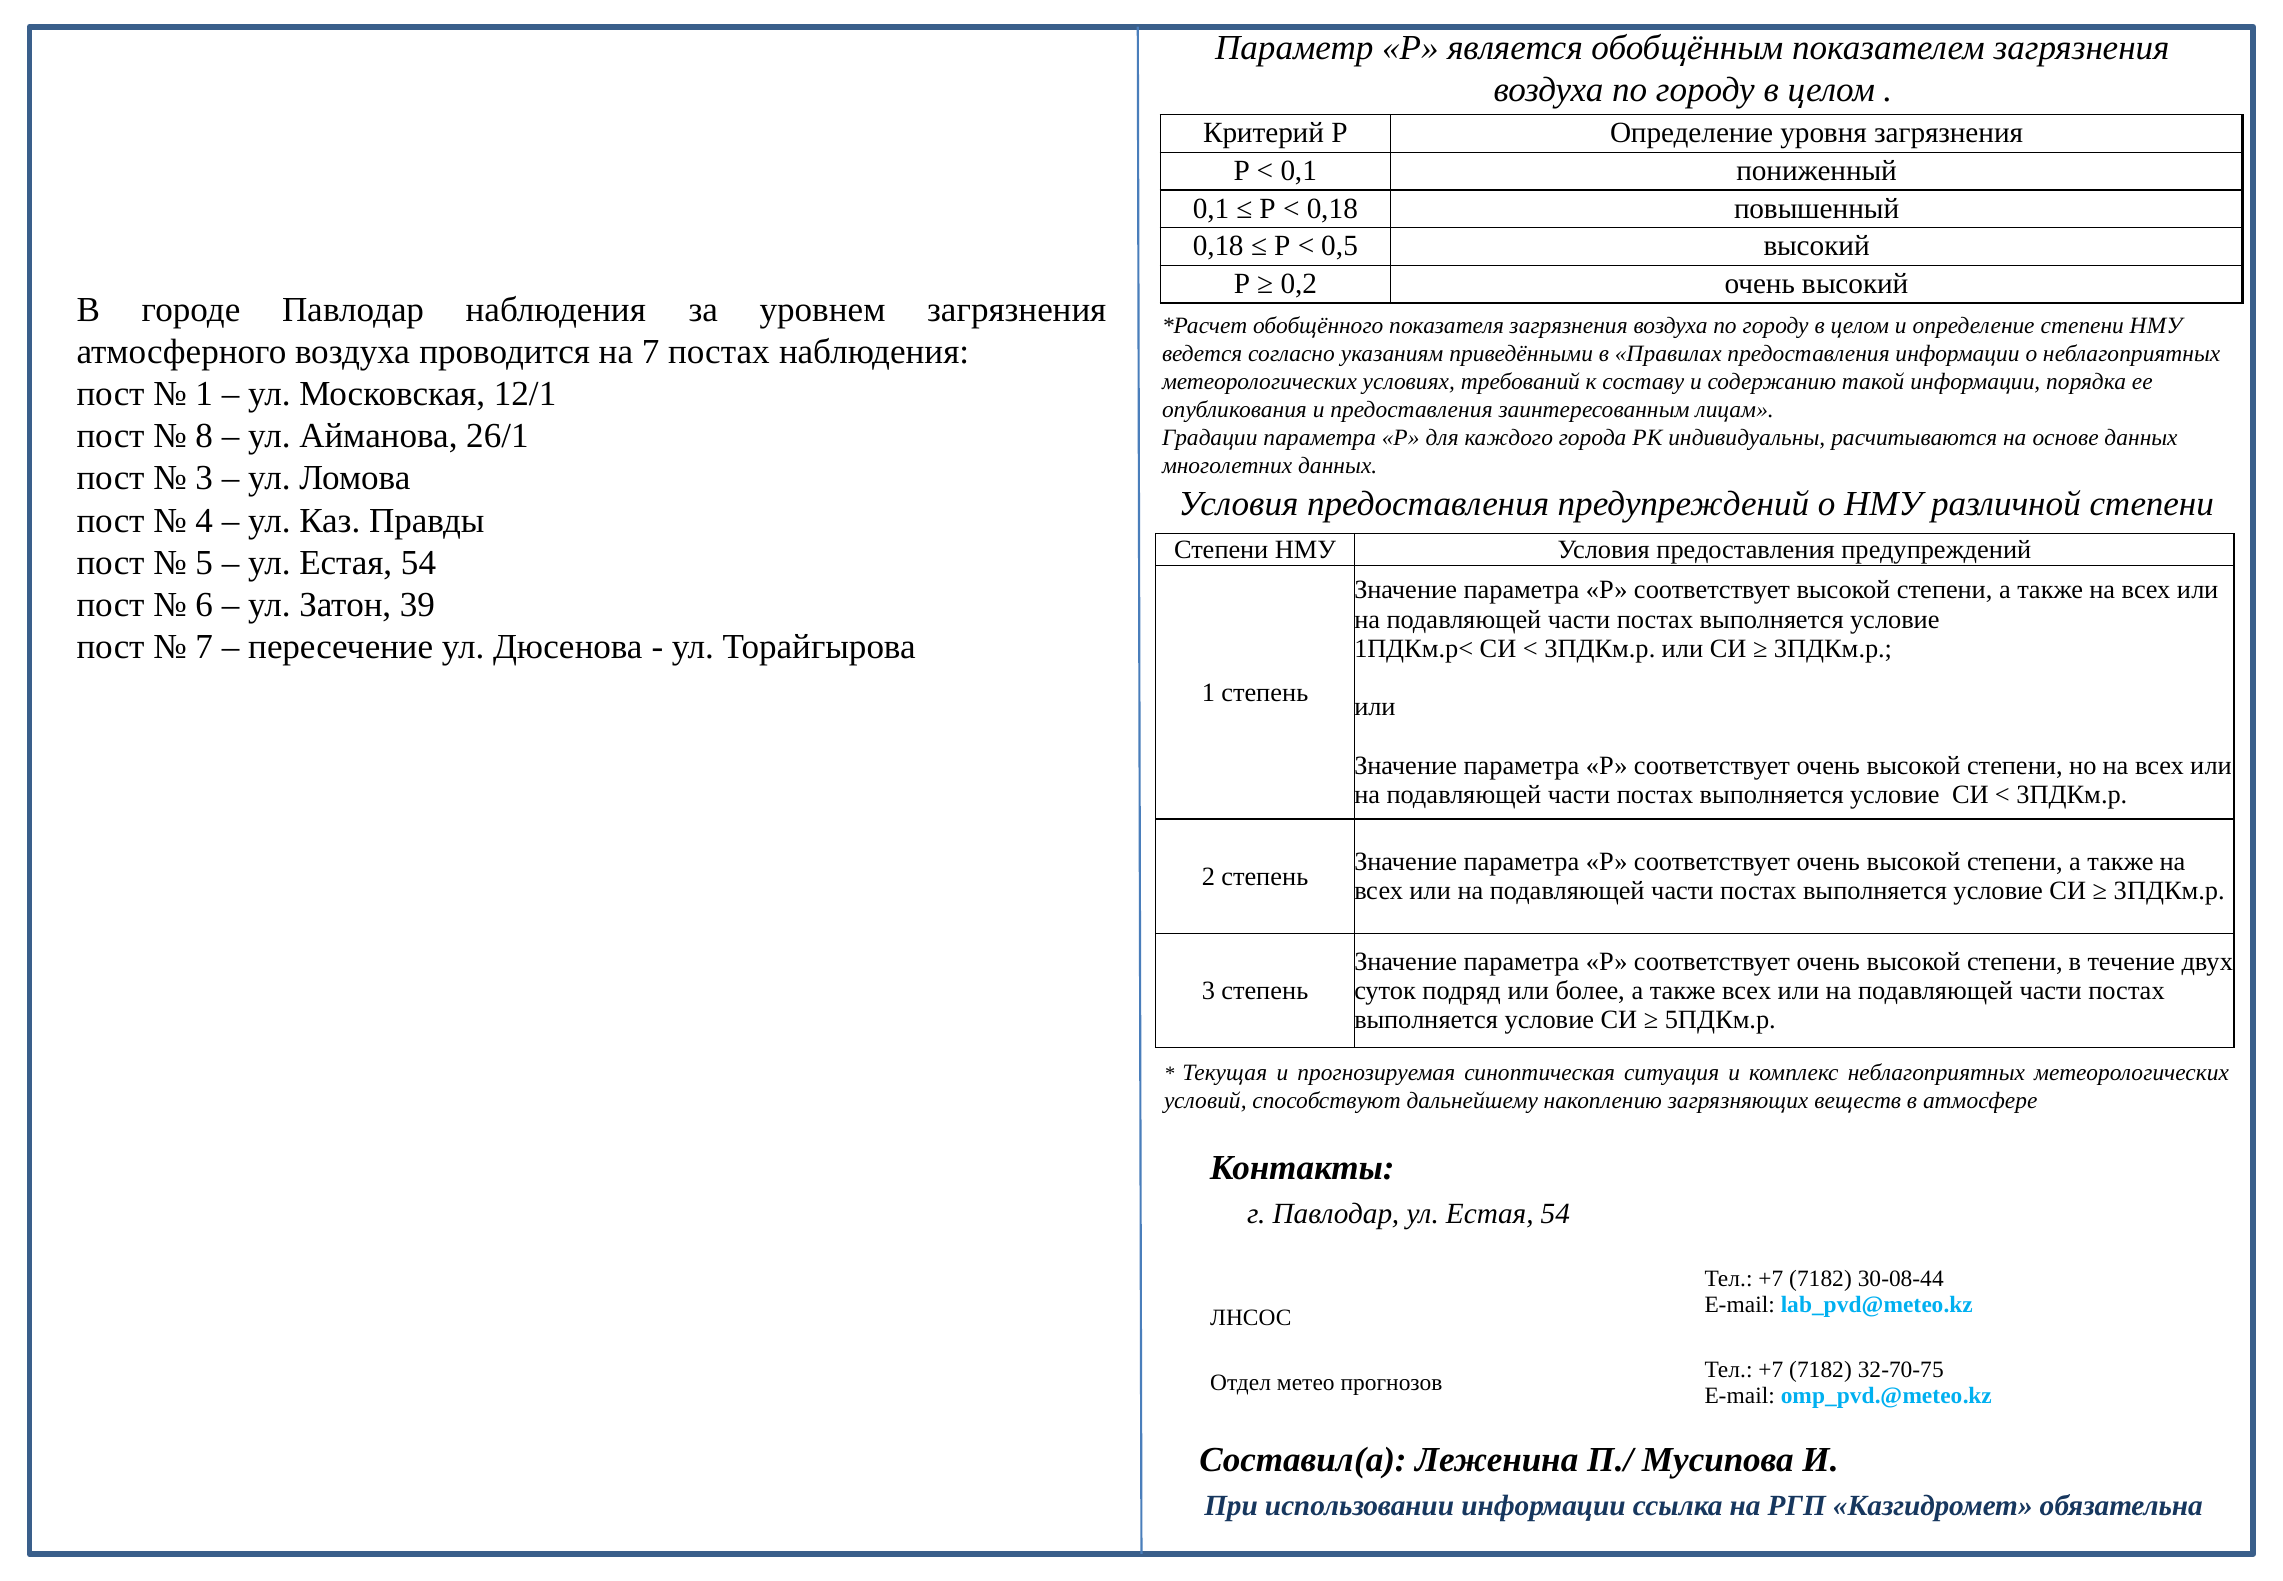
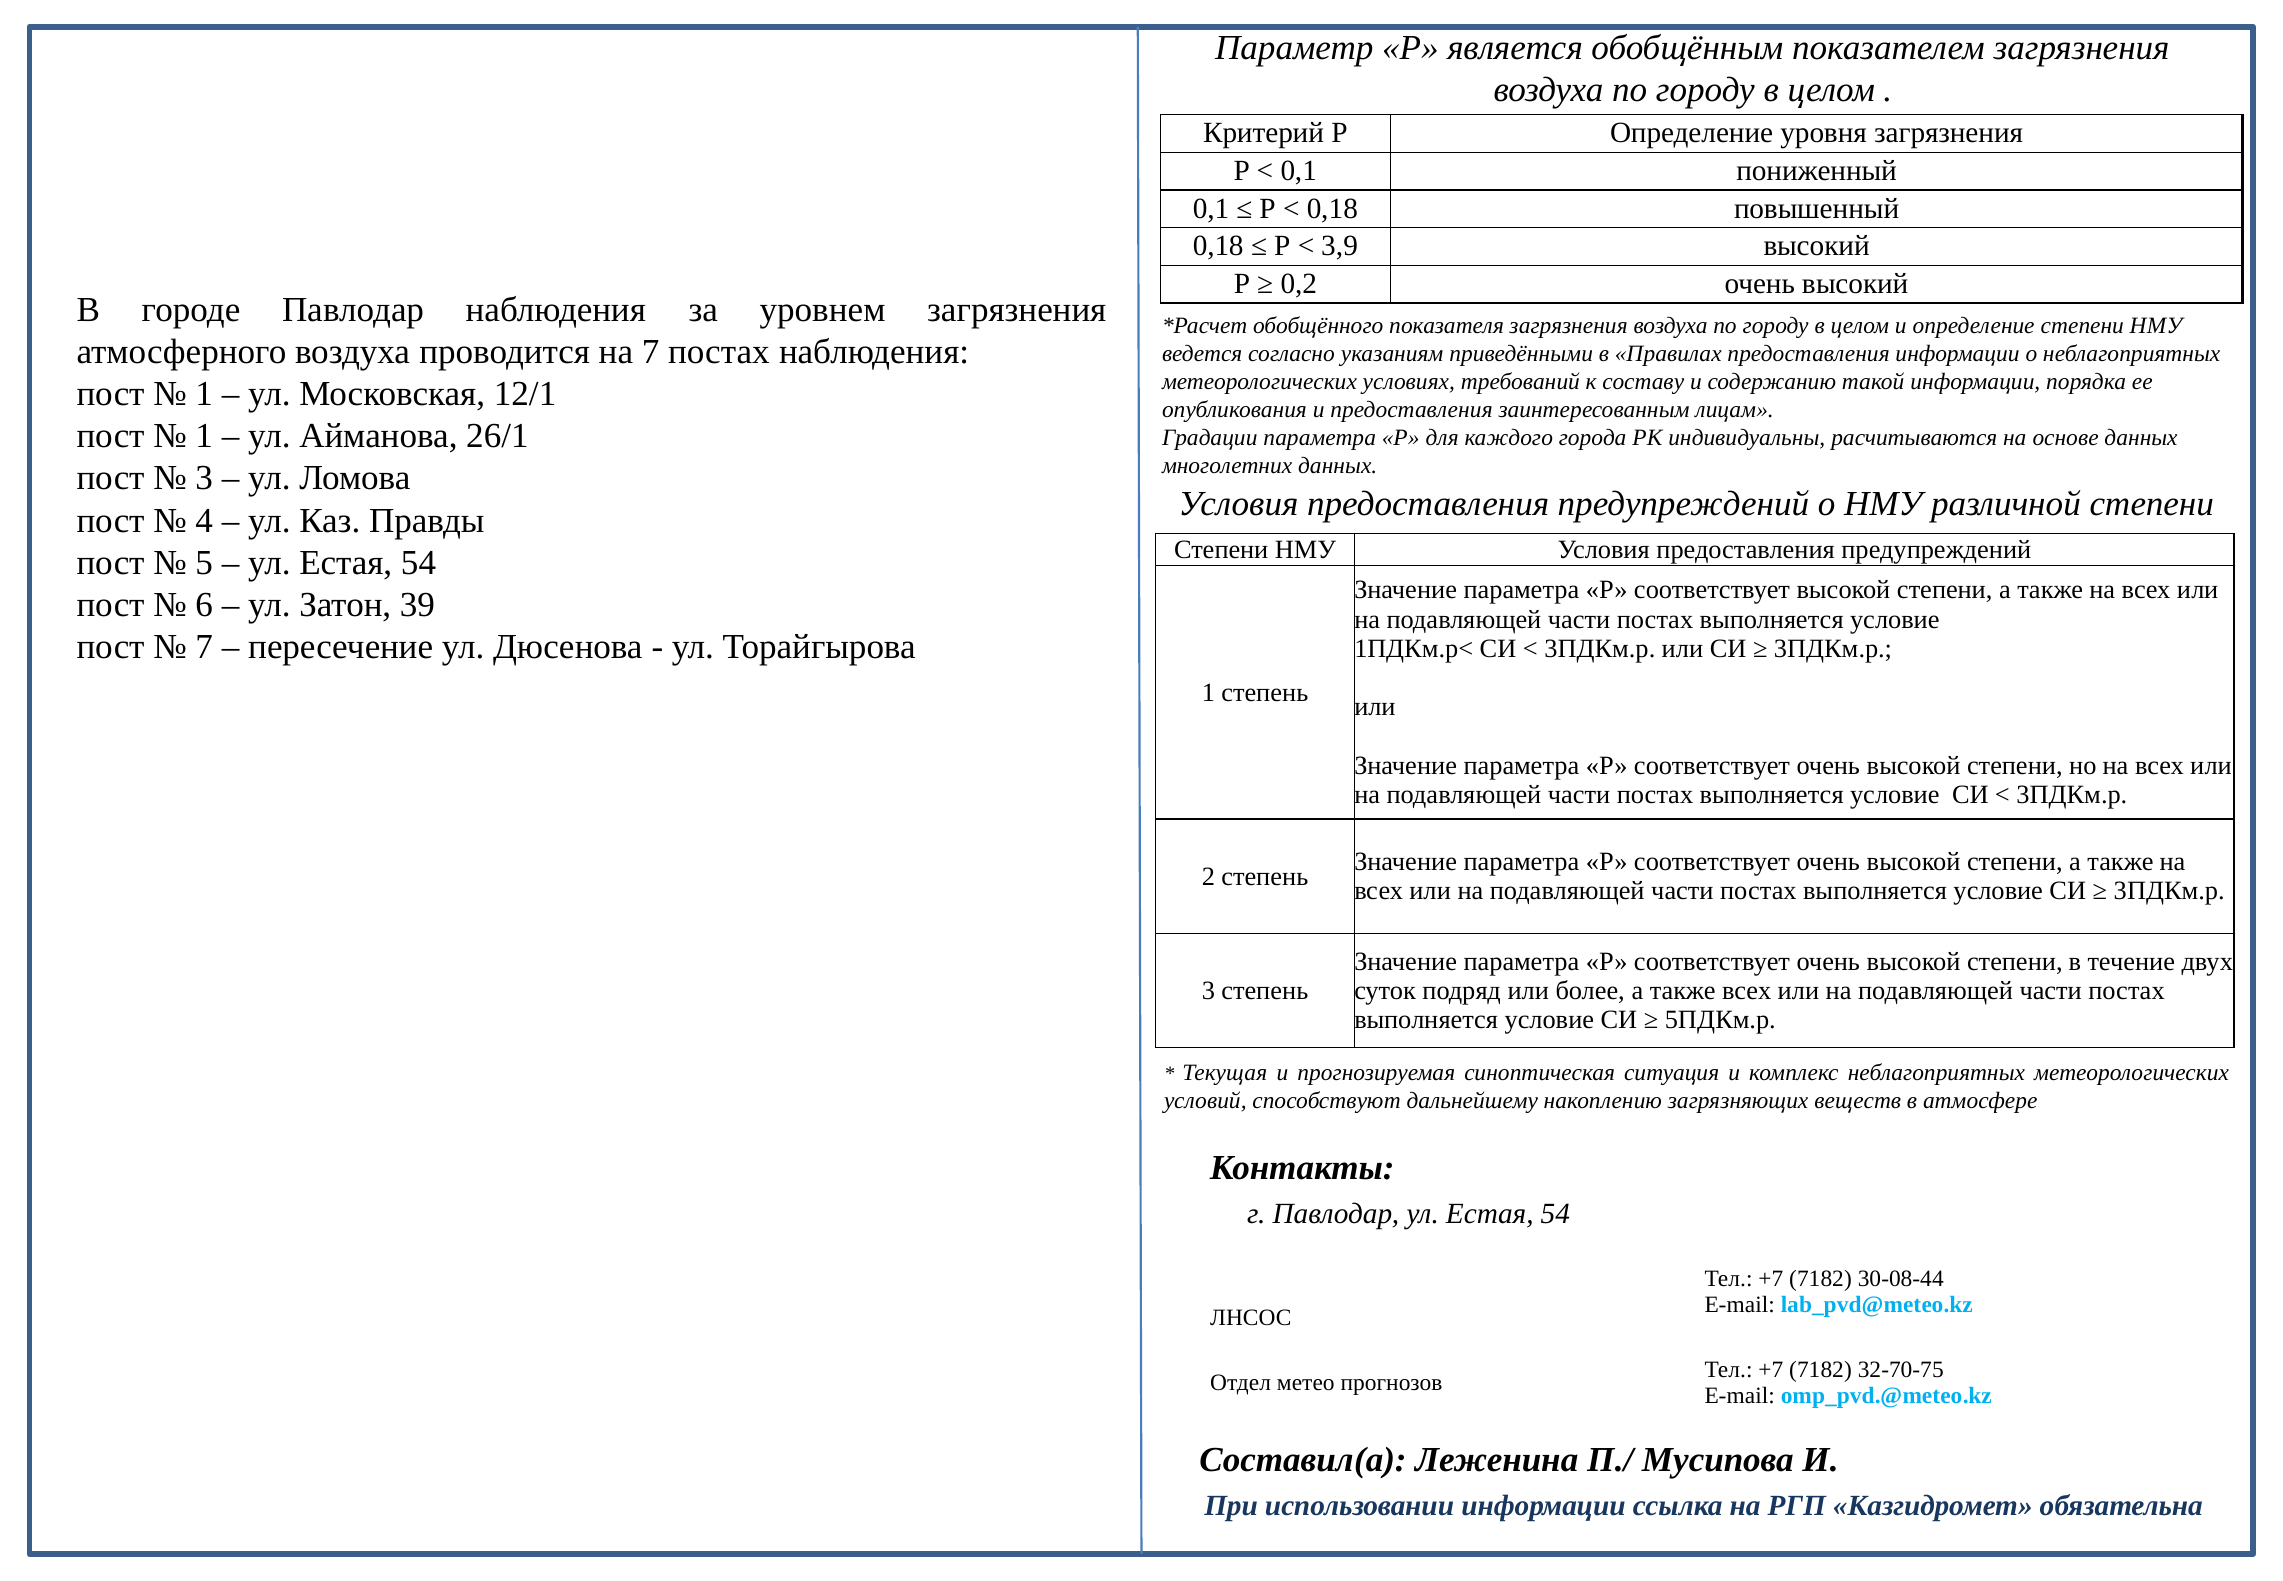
0,5: 0,5 -> 3,9 (1340, 246)
8: 8 -> 1 (204, 436)
